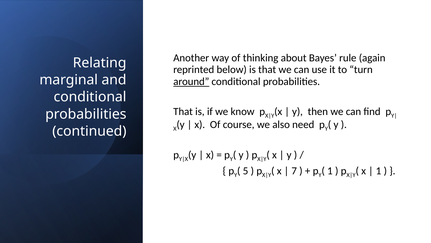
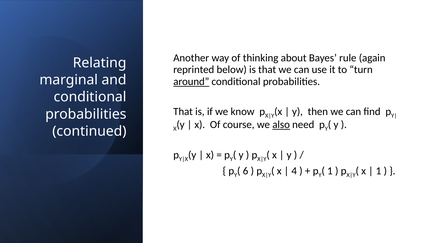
also underline: none -> present (281, 124)
5: 5 -> 6 (246, 170)
7: 7 -> 4 (294, 170)
